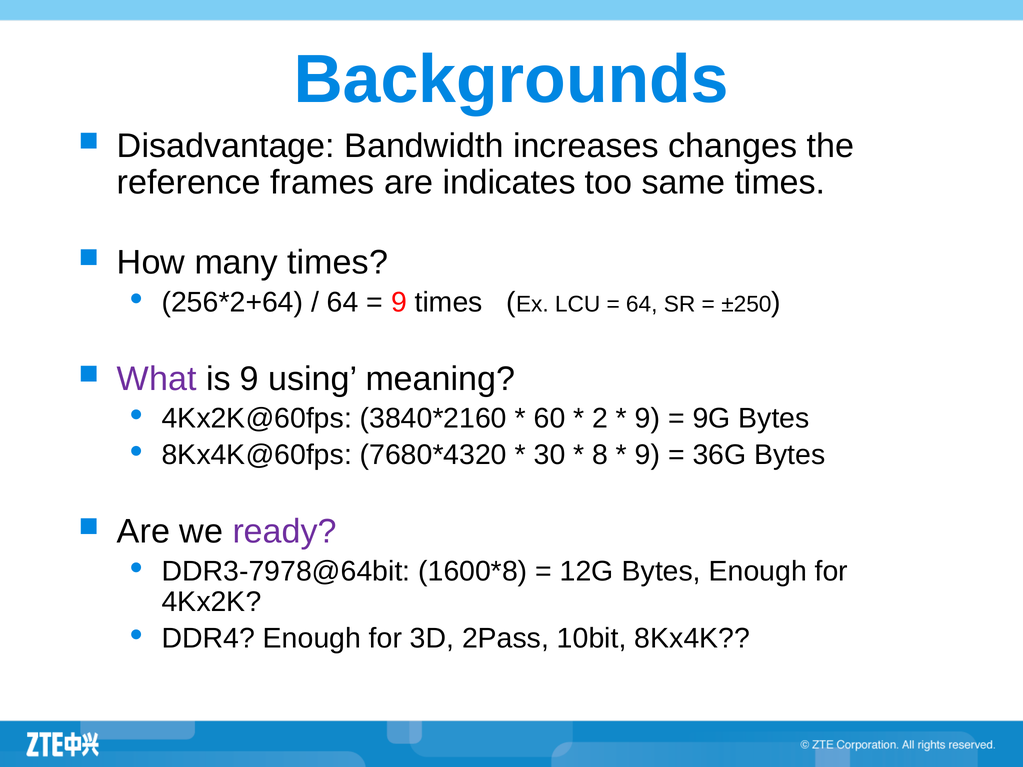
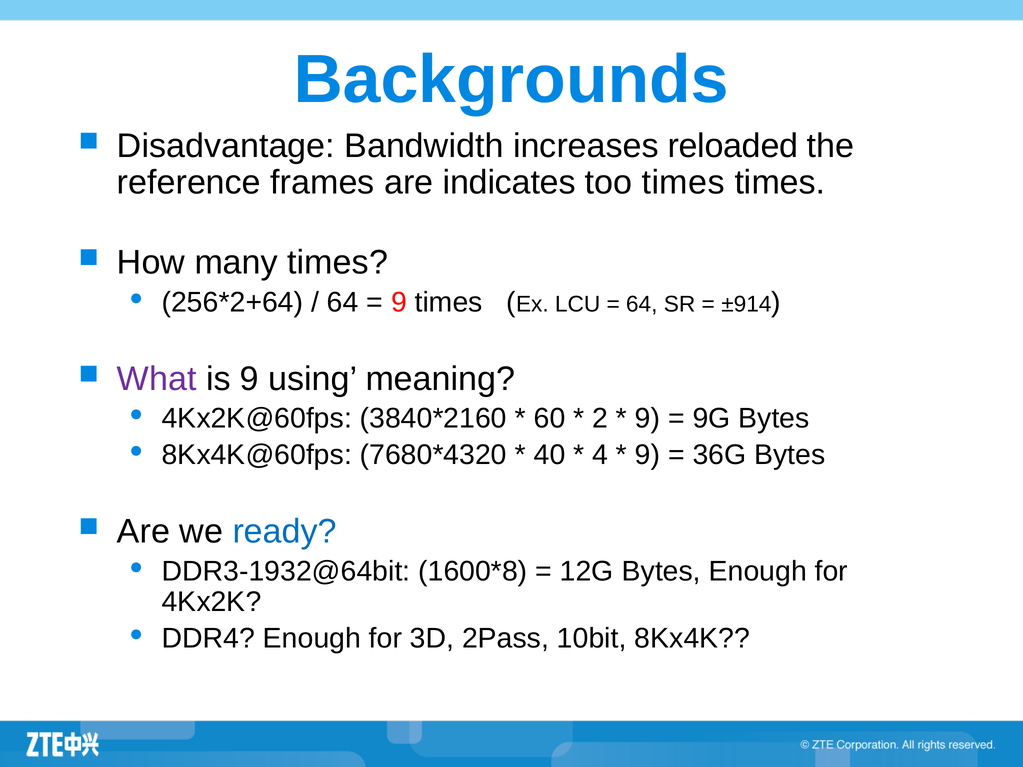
changes: changes -> reloaded (733, 146)
too same: same -> times (683, 183)
±250: ±250 -> ±914 (746, 304)
30: 30 -> 40 (550, 455)
8: 8 -> 4 (600, 455)
ready colour: purple -> blue (285, 532)
DDR3-7978@64bit: DDR3-7978@64bit -> DDR3-1932@64bit (286, 571)
